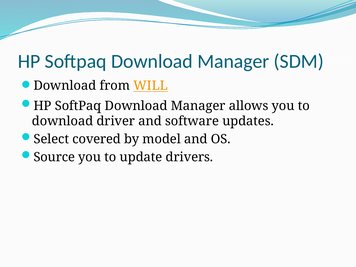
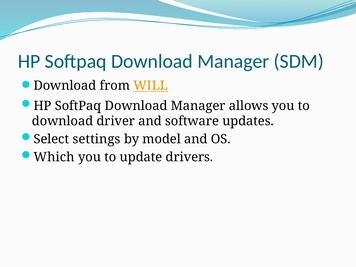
covered: covered -> settings (97, 139)
Source: Source -> Which (54, 157)
